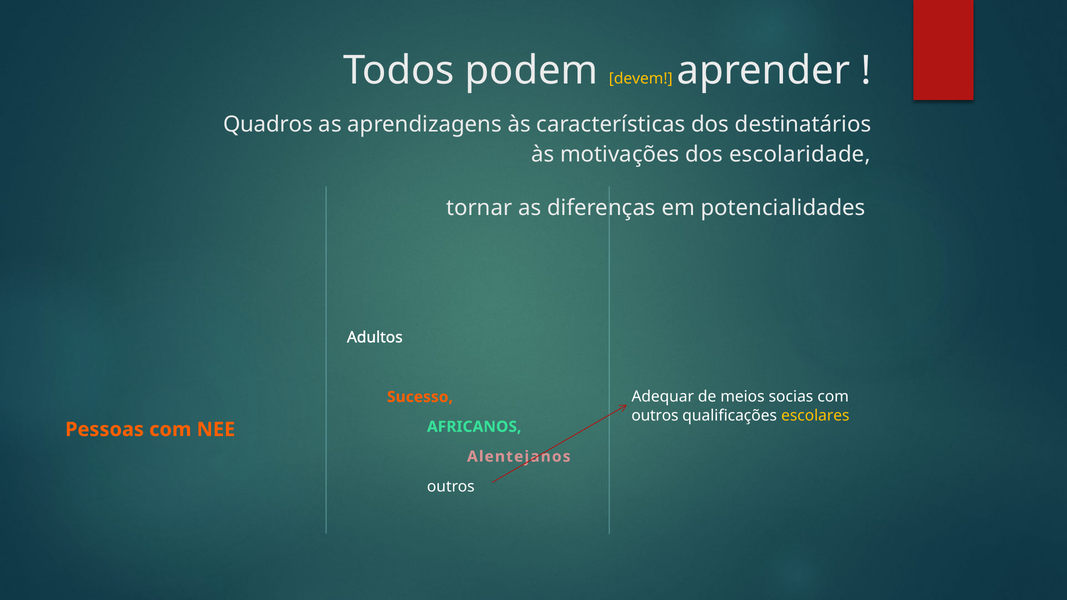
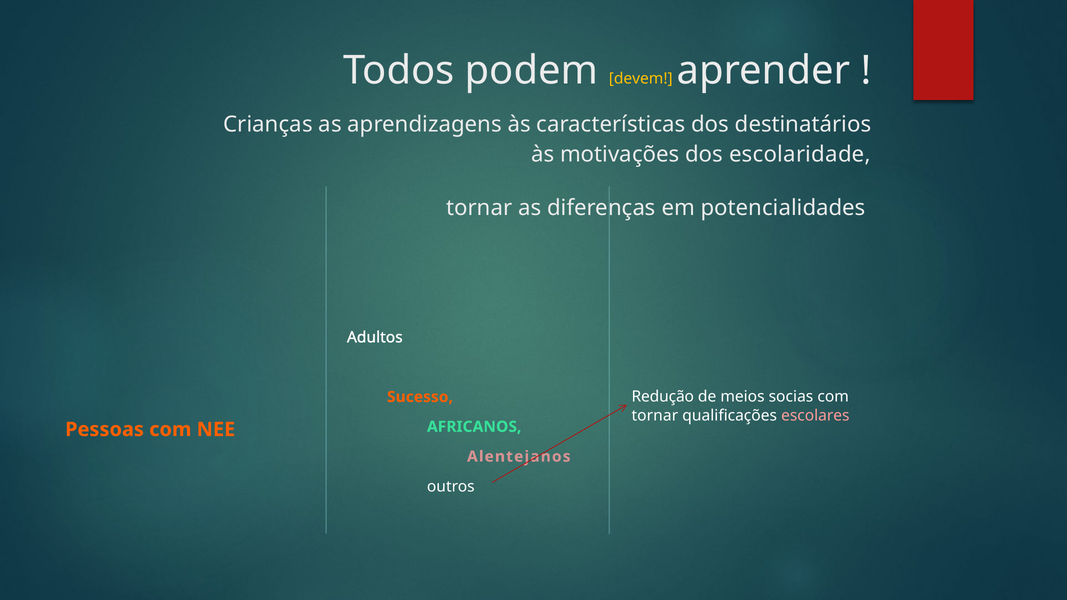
Quadros: Quadros -> Crianças (268, 124)
Adequar: Adequar -> Redução (663, 397)
outros: outros -> tornar (655, 416)
escolares colour: yellow -> pink (815, 416)
